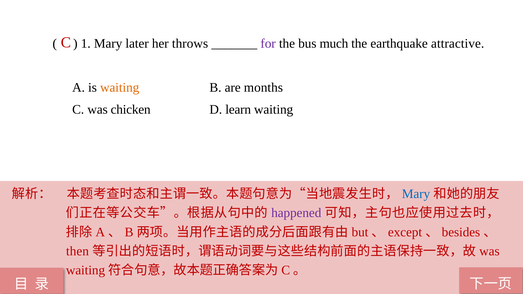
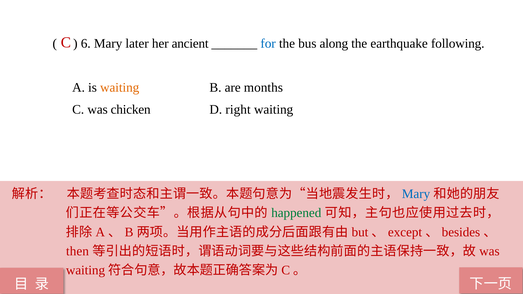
1: 1 -> 6 (86, 44)
throws: throws -> ancient (190, 44)
for colour: purple -> blue (268, 44)
much: much -> along (334, 44)
attractive: attractive -> following (458, 44)
learn: learn -> right (238, 110)
happened colour: purple -> green (296, 213)
